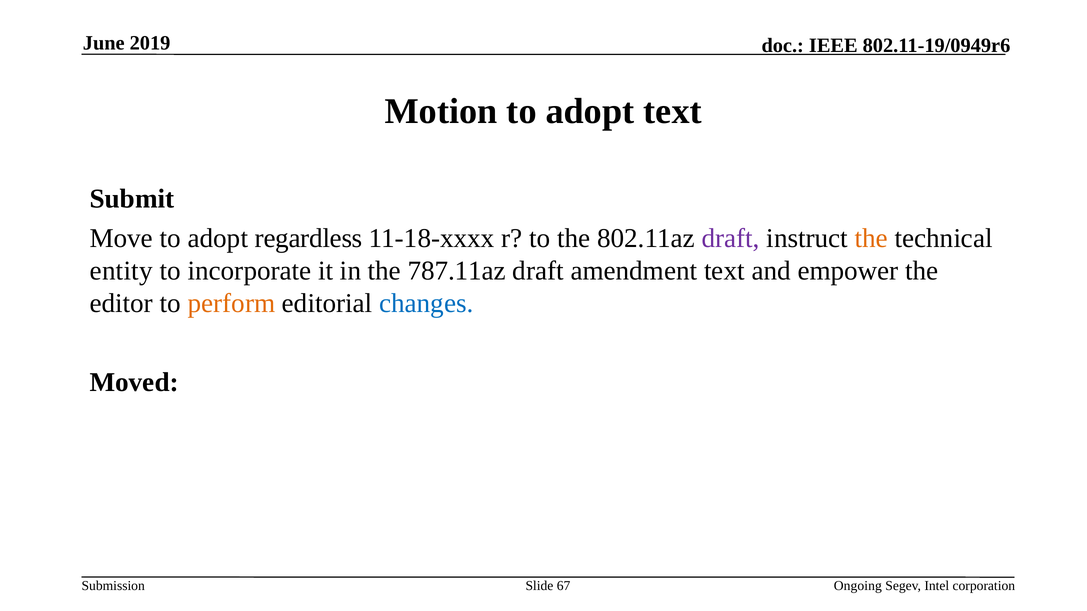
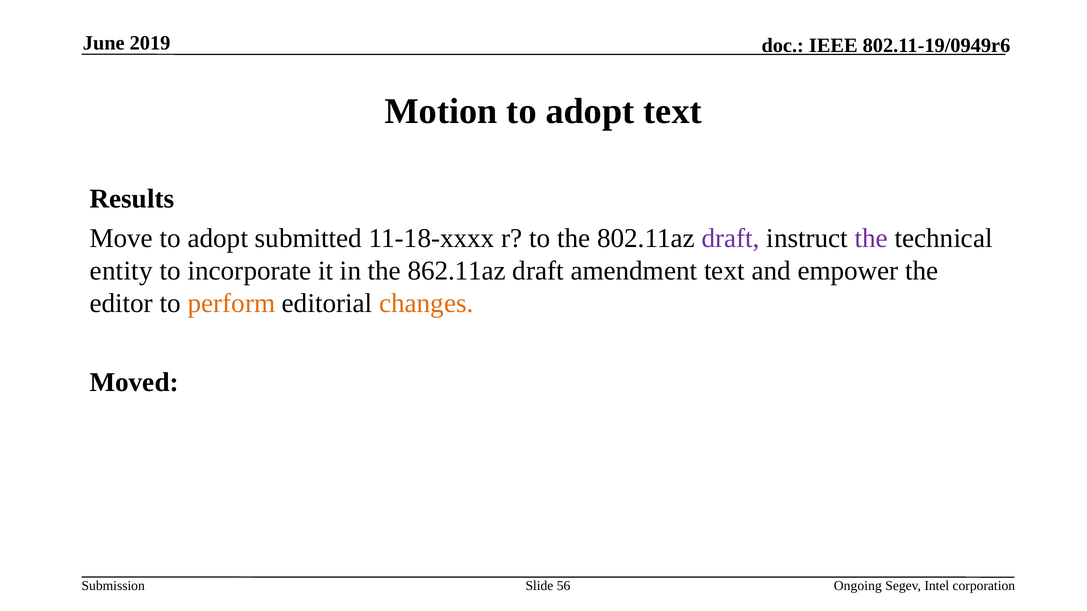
Submit: Submit -> Results (132, 199)
regardless: regardless -> submitted (308, 238)
the colour: orange -> purple (871, 238)
787.11az: 787.11az -> 862.11az (457, 271)
changes colour: blue -> orange (426, 304)
67: 67 -> 56 (564, 586)
